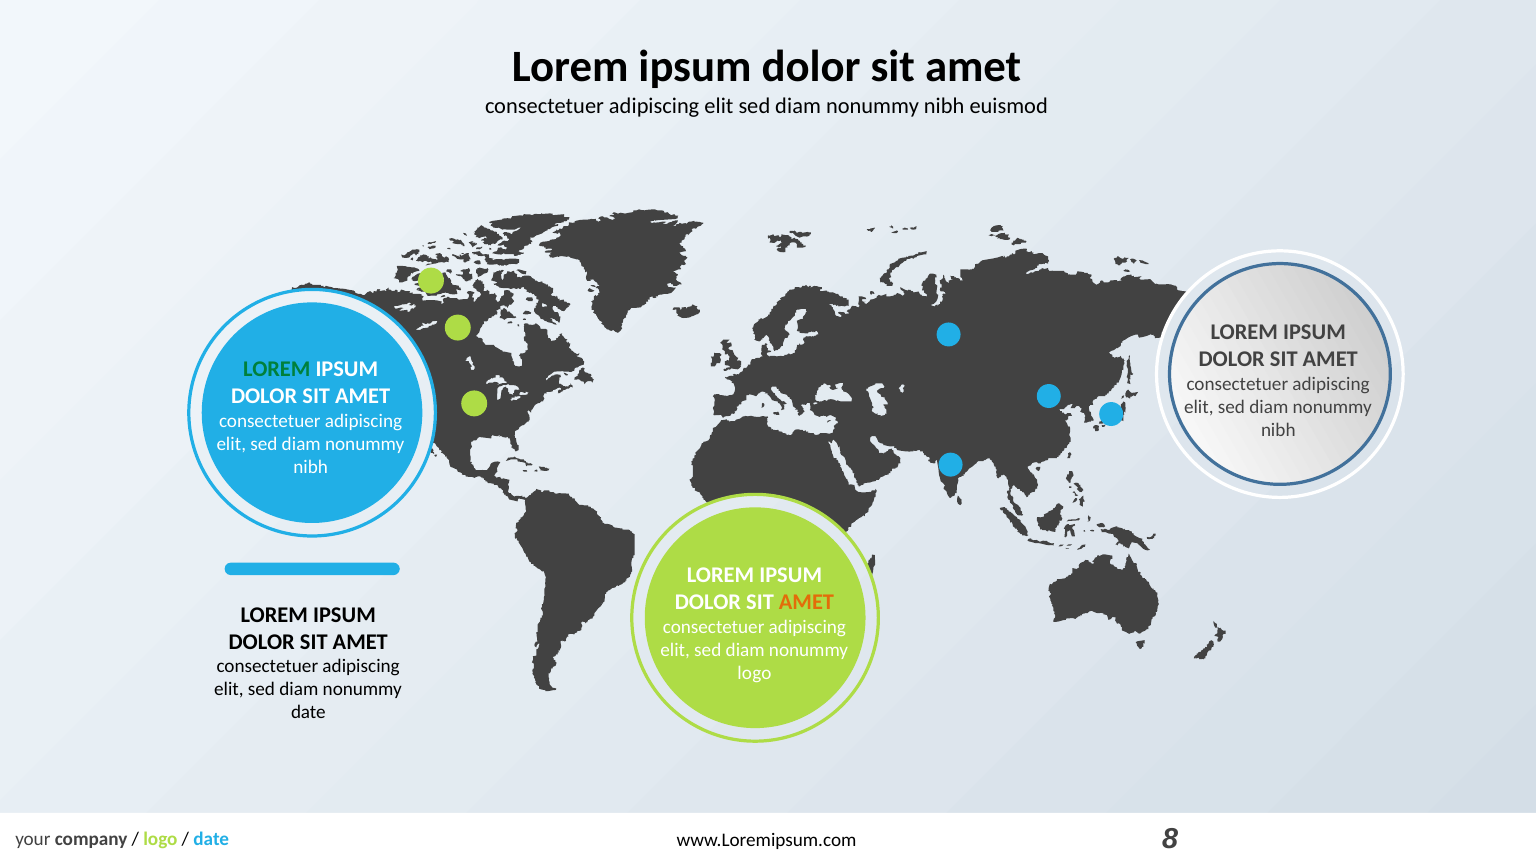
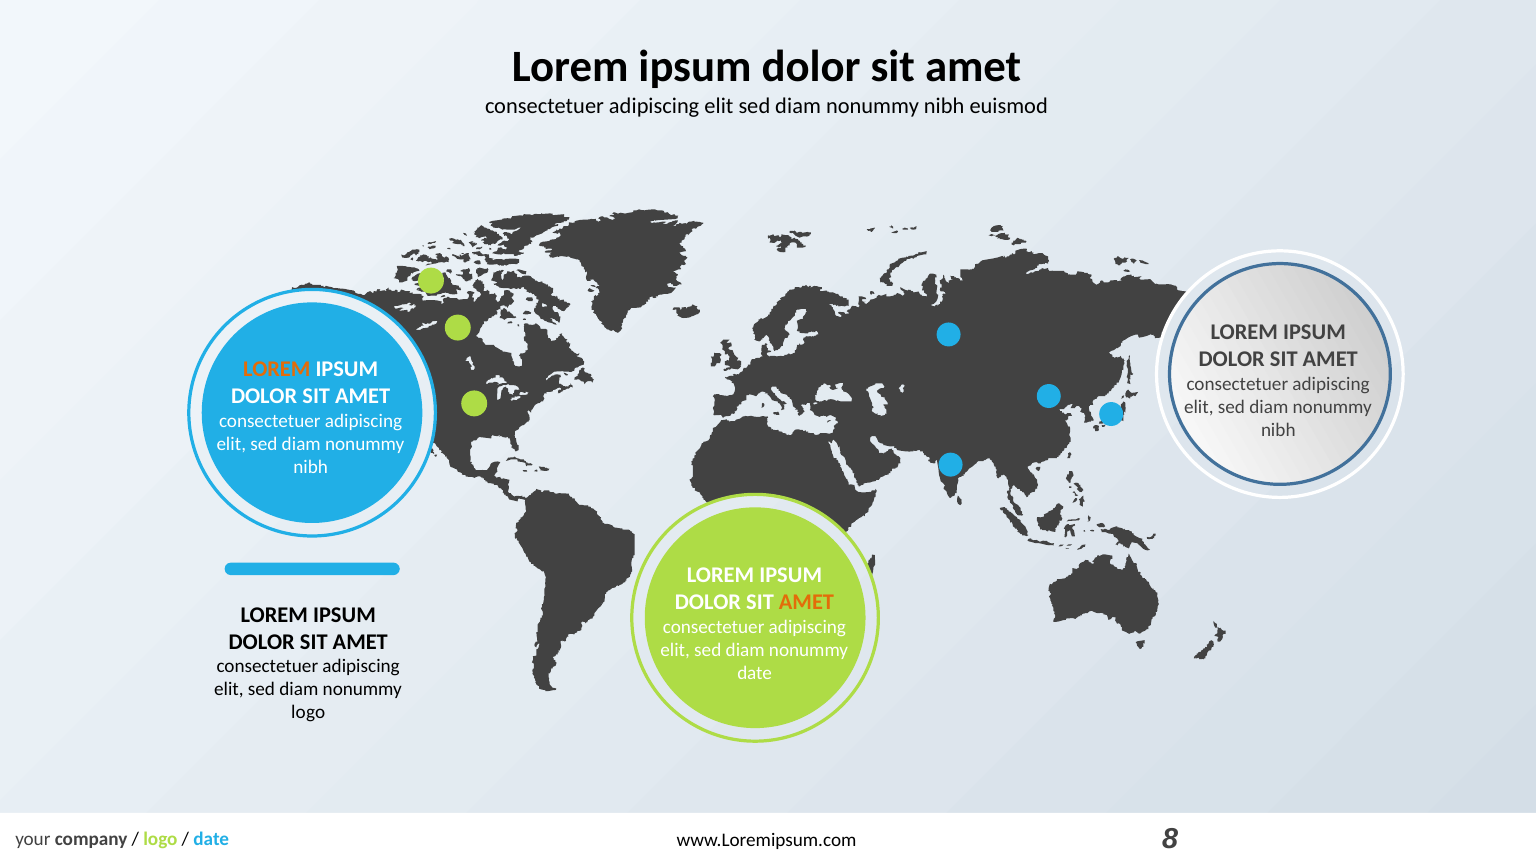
LOREM colour: green -> orange (277, 369)
logo: logo -> date (755, 673)
date: date -> logo (308, 713)
